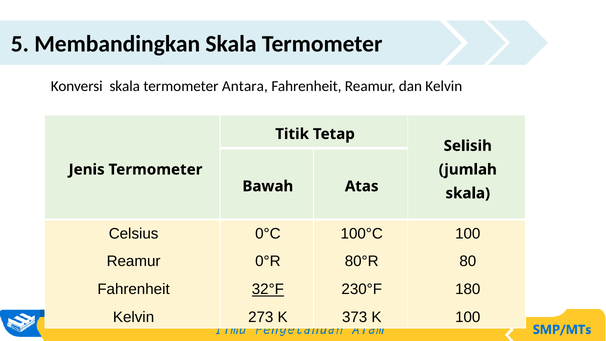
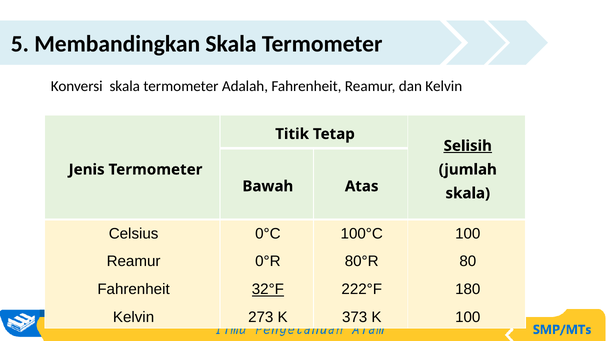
Antara: Antara -> Adalah (245, 86)
Selisih underline: none -> present (468, 146)
230°F: 230°F -> 222°F (362, 289)
